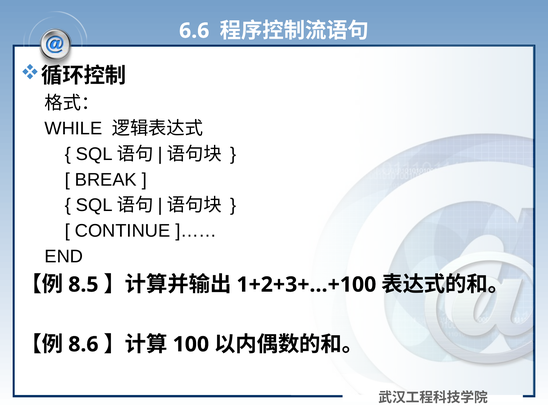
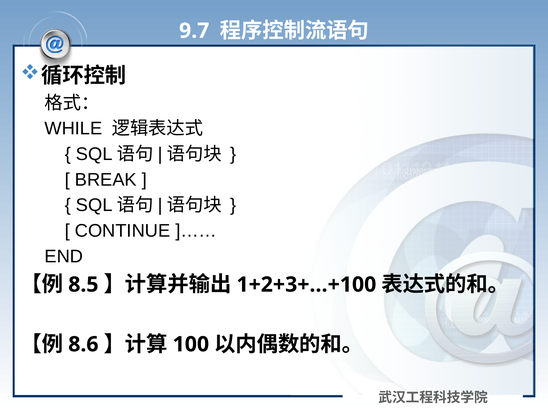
6.6: 6.6 -> 9.7 (194, 31)
